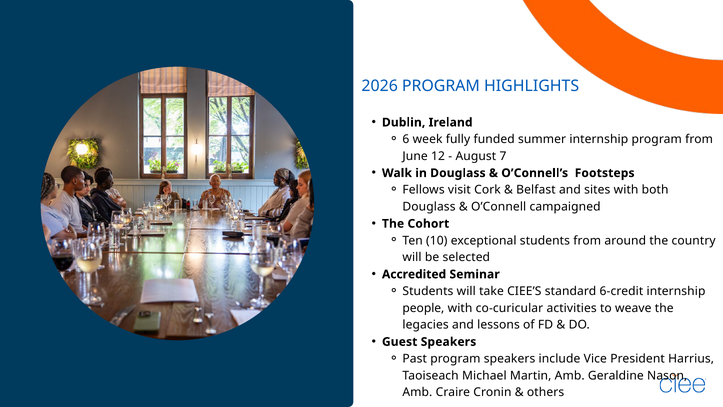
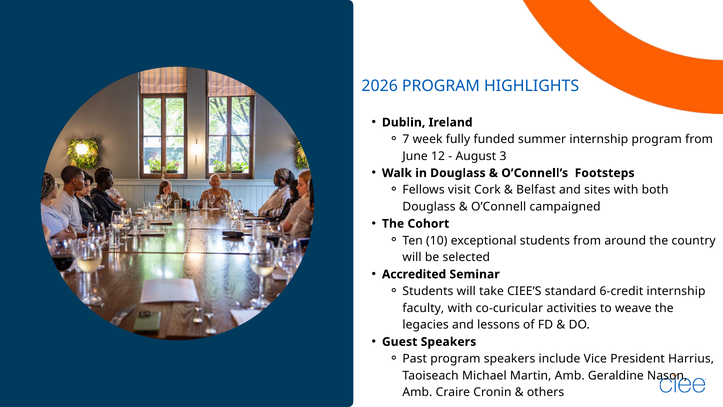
6: 6 -> 7 (406, 139)
7: 7 -> 3 (503, 156)
people: people -> faculty (423, 308)
